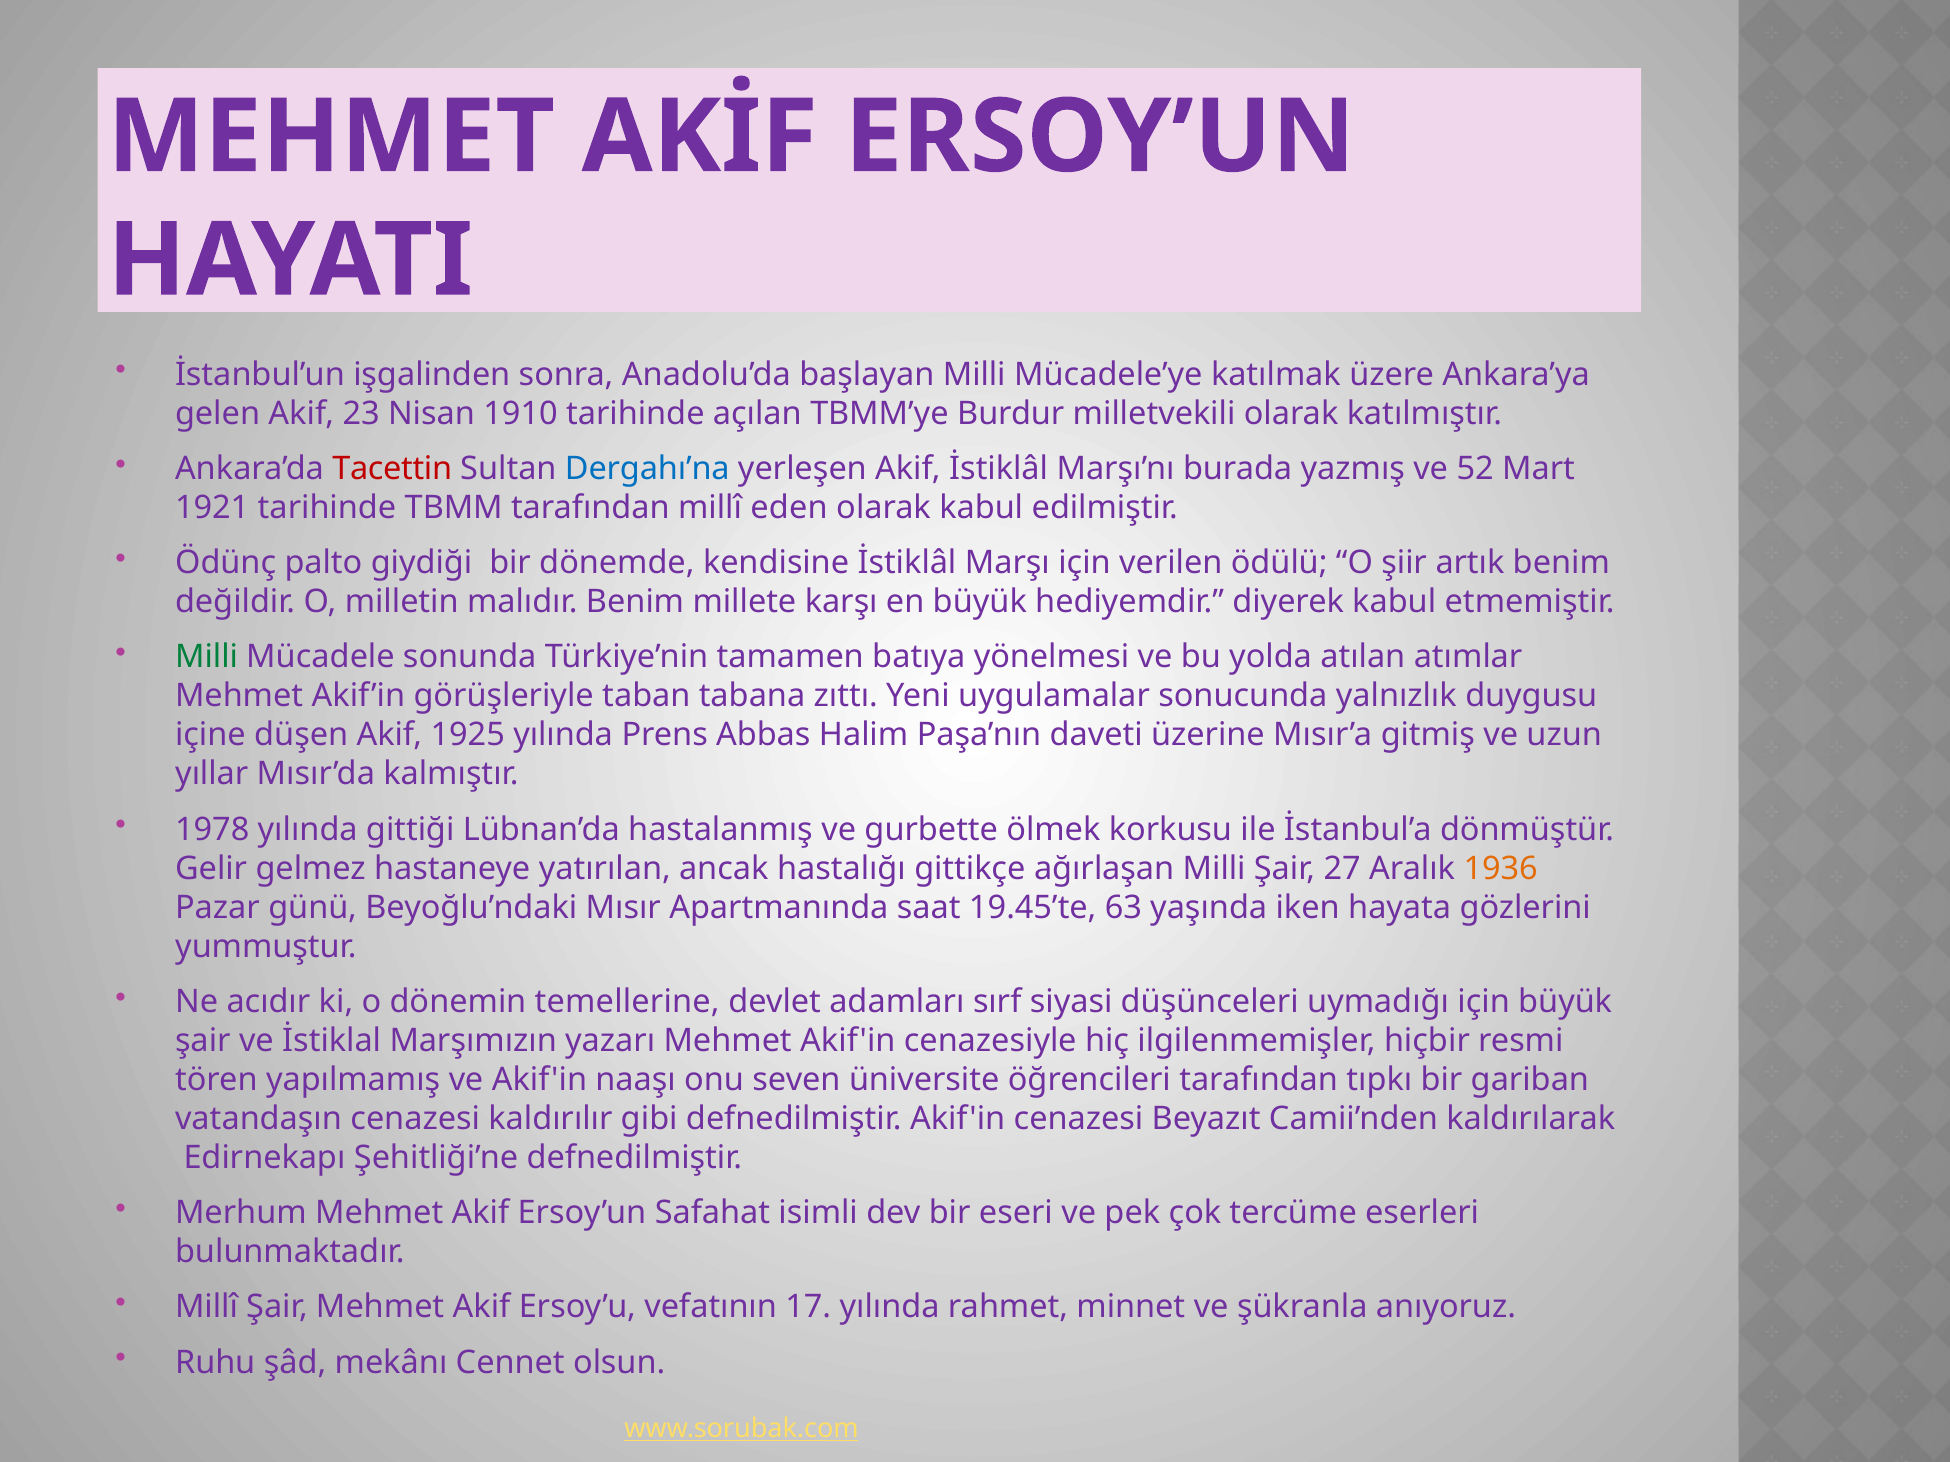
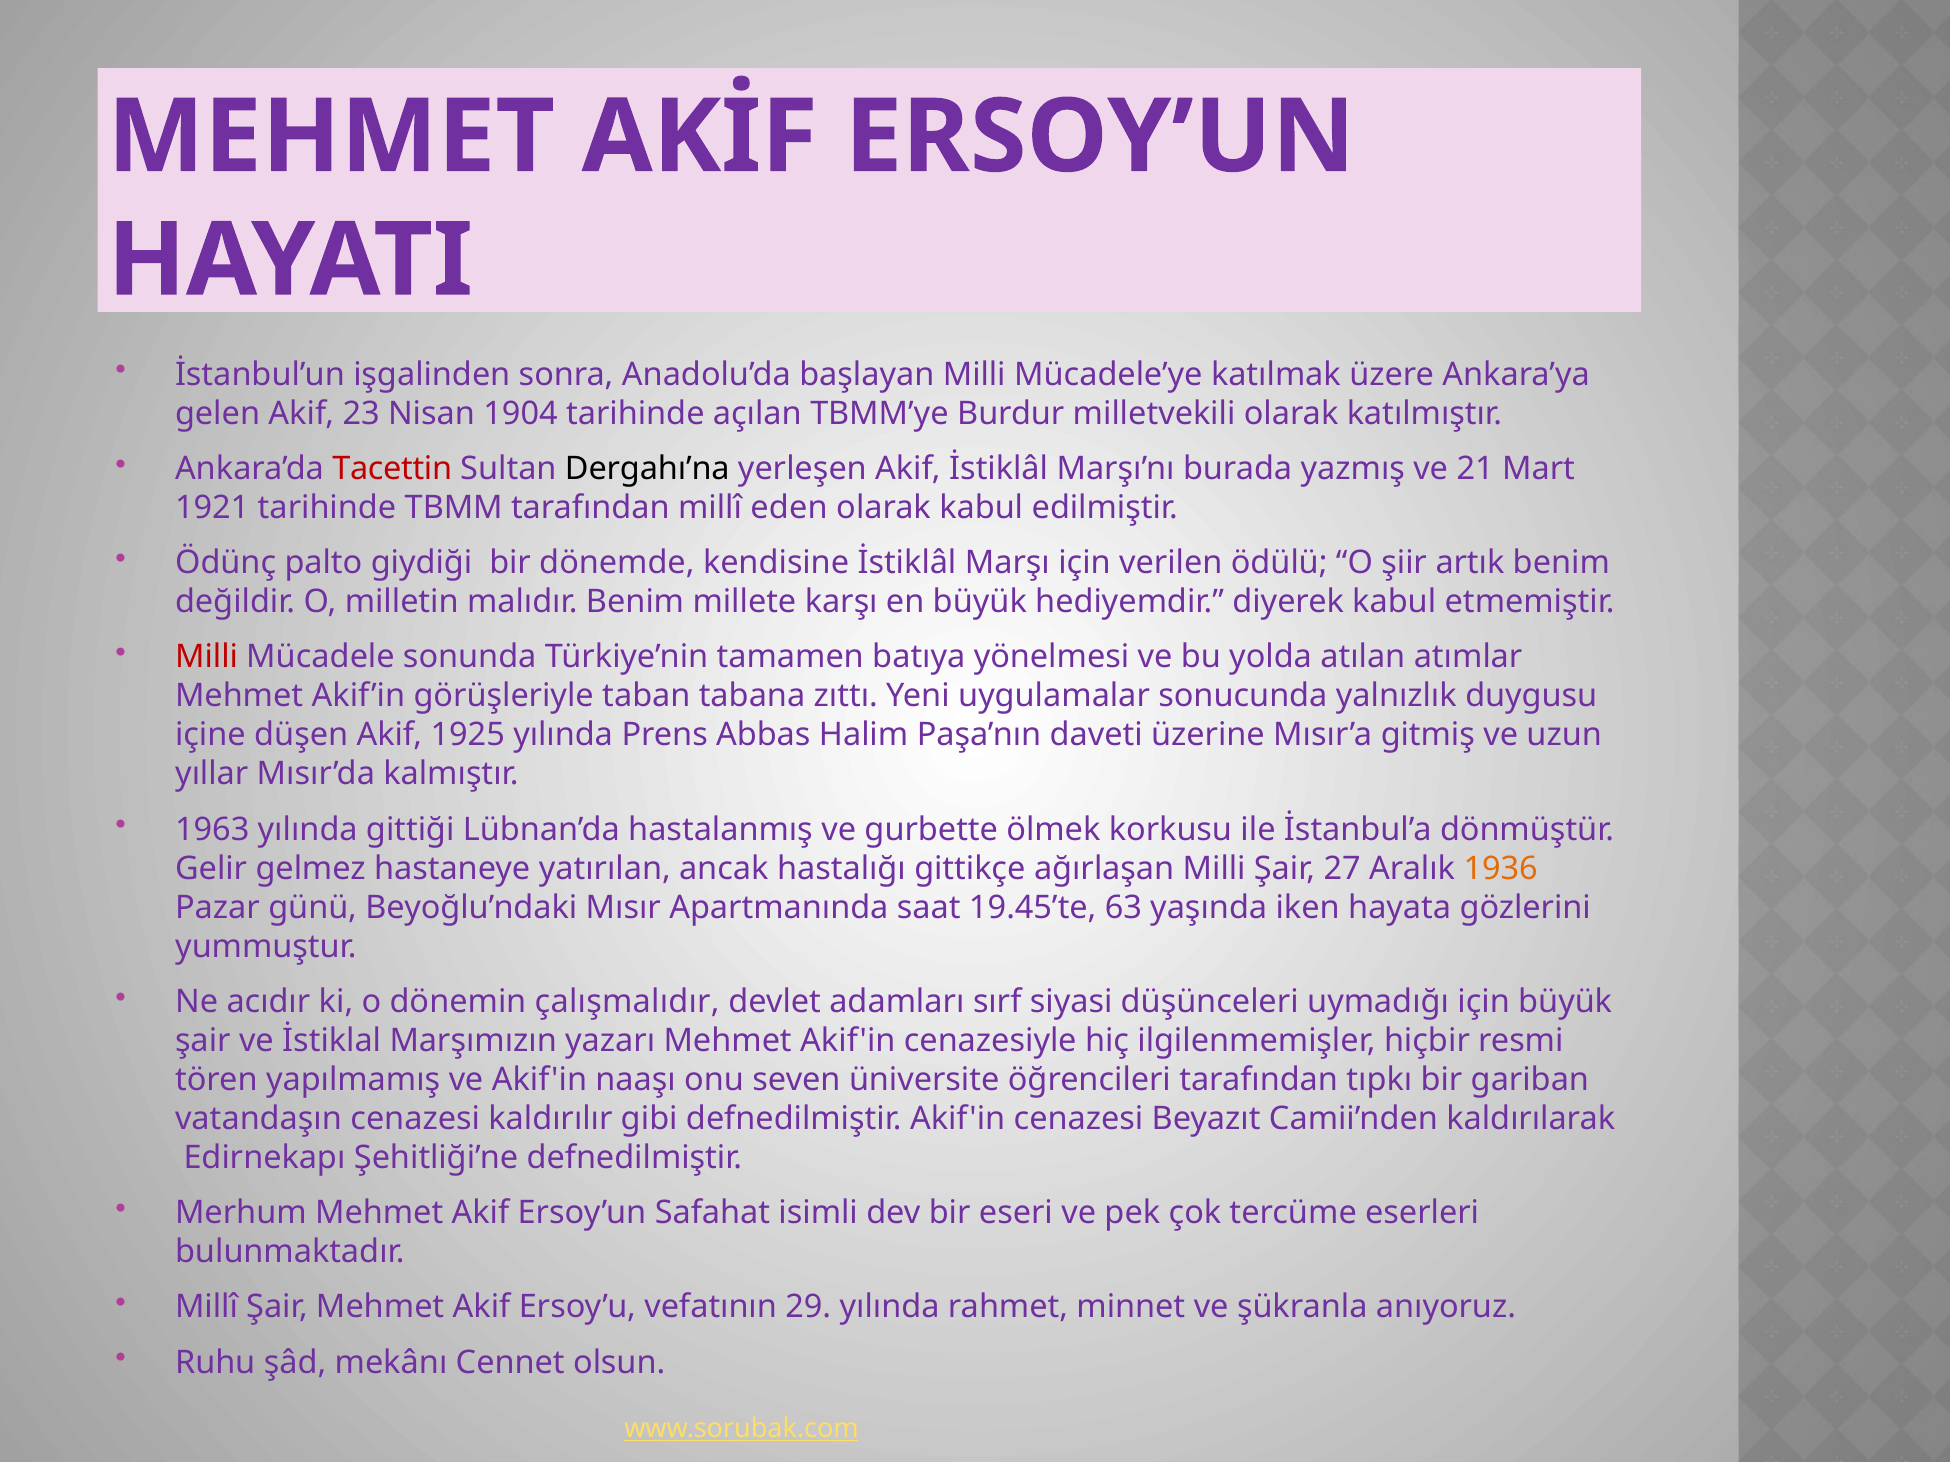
1910: 1910 -> 1904 (521, 414)
Dergahı’na colour: blue -> black (647, 469)
52: 52 -> 21 (1475, 469)
Milli colour: green -> red (207, 657)
1978: 1978 -> 1963 (212, 830)
temellerine: temellerine -> çalışmalıdır (627, 1002)
17: 17 -> 29 (808, 1308)
